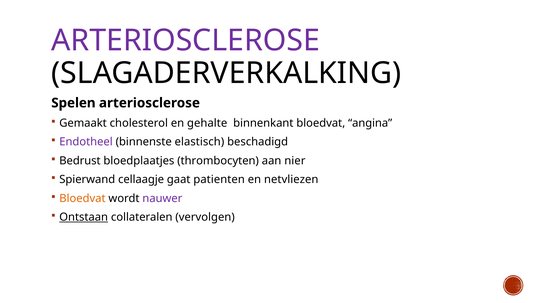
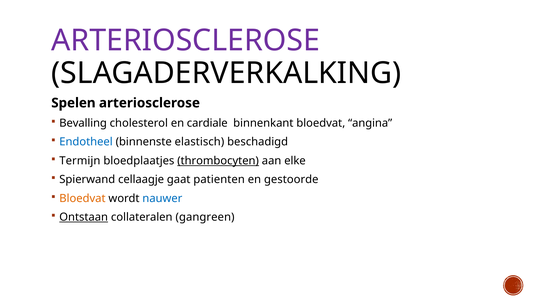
Gemaakt: Gemaakt -> Bevalling (83, 123)
gehalte: gehalte -> cardiale (207, 123)
Endotheel colour: purple -> blue (86, 142)
Bedrust: Bedrust -> Termijn (80, 161)
thrombocyten underline: none -> present (218, 161)
nier: nier -> elke (295, 161)
netvliezen: netvliezen -> gestoorde (291, 179)
nauwer colour: purple -> blue (162, 198)
vervolgen: vervolgen -> gangreen (205, 217)
